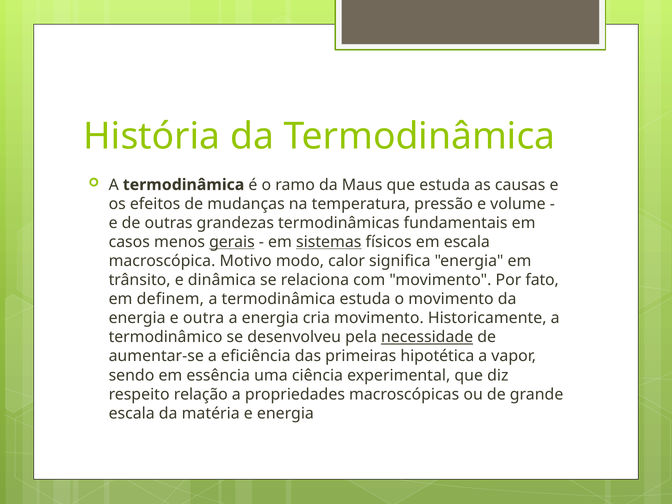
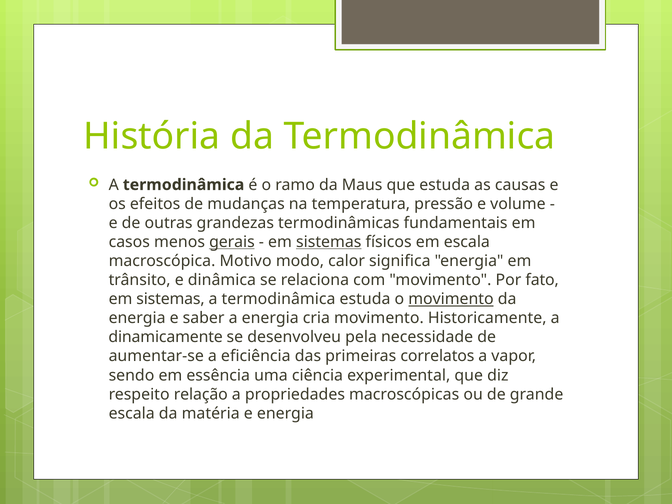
definem: definem -> sistemas (171, 299)
movimento underline: none -> present (451, 299)
outra: outra -> saber (204, 318)
termodinâmico: termodinâmico -> dinamicamente (166, 337)
necessidade underline: present -> none (427, 337)
hipotética: hipotética -> correlatos (437, 356)
